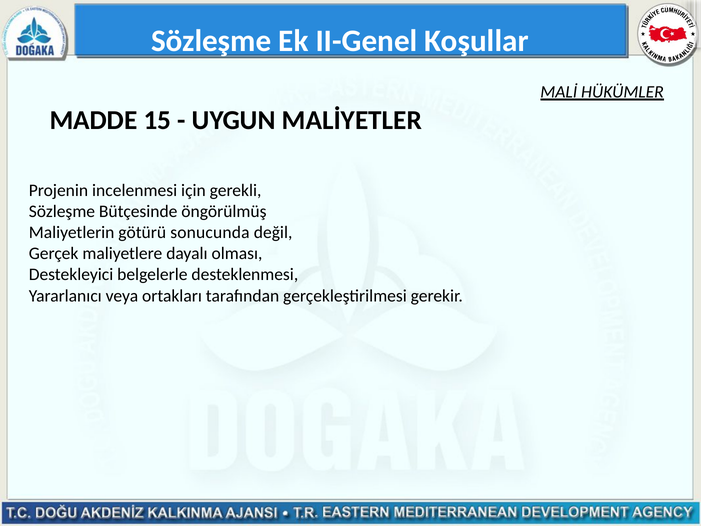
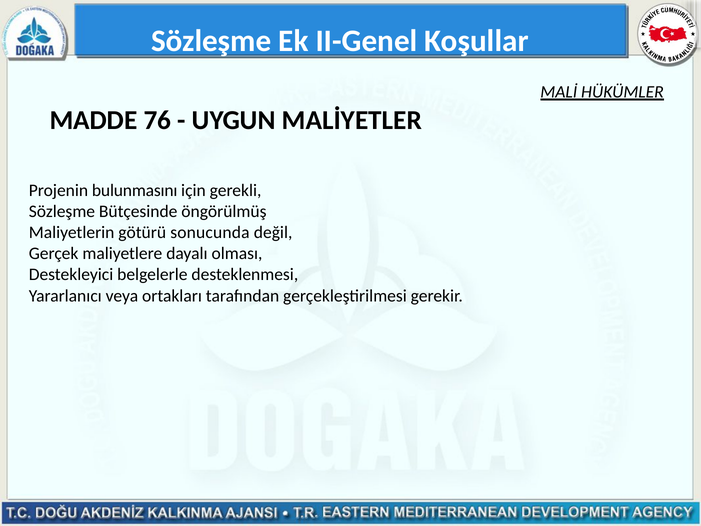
15: 15 -> 76 (157, 120)
incelenmesi: incelenmesi -> bulunmasını (135, 190)
